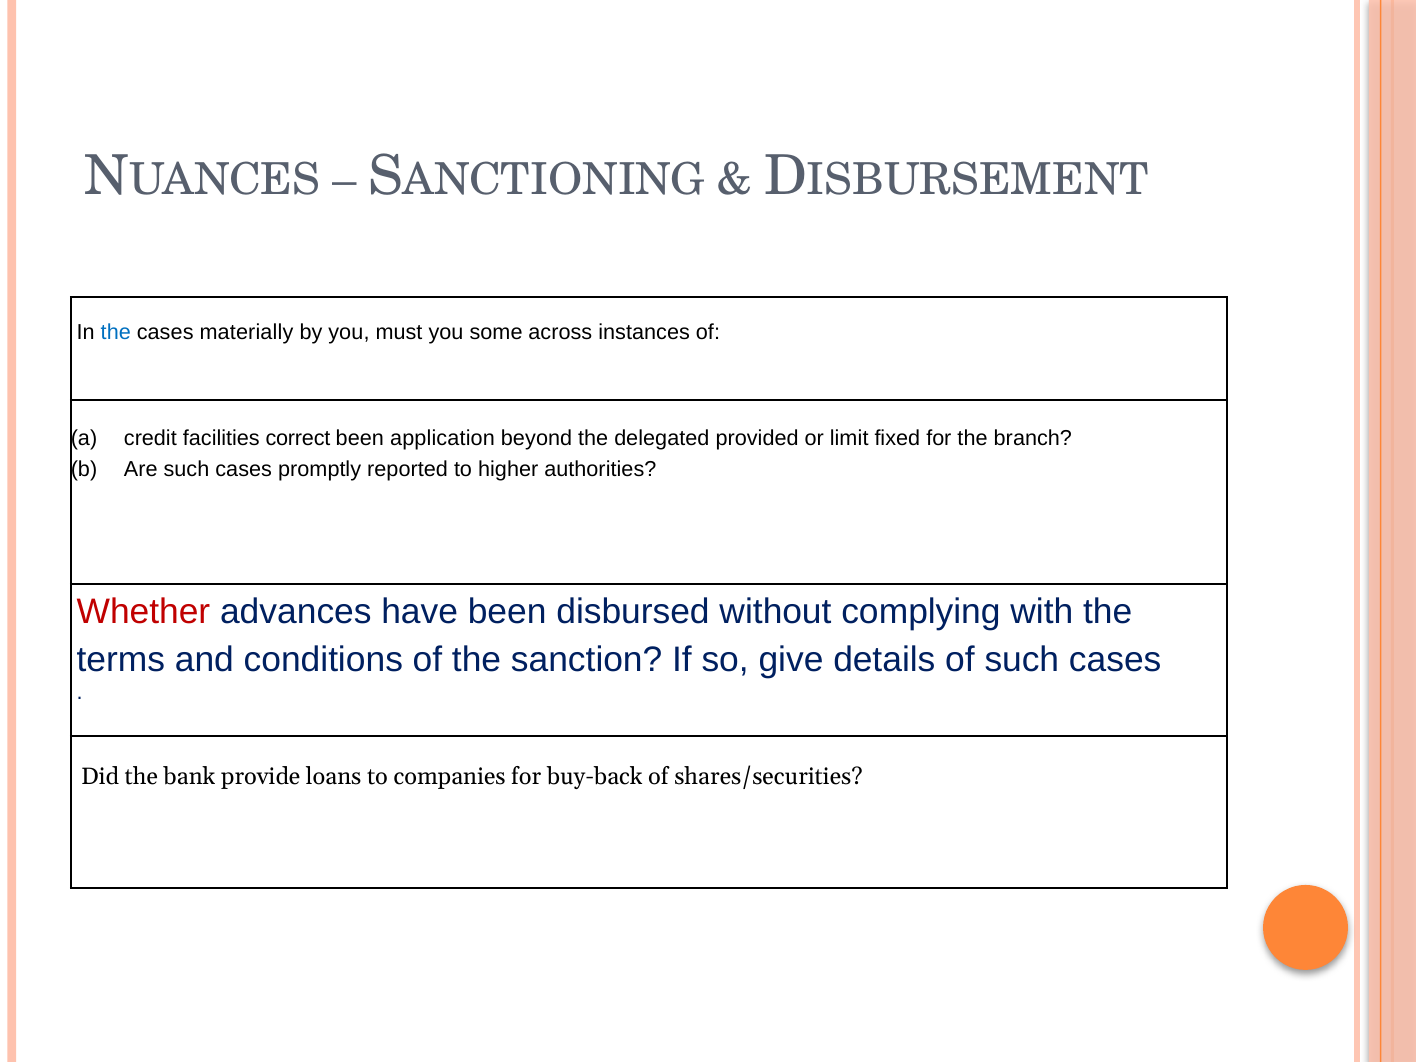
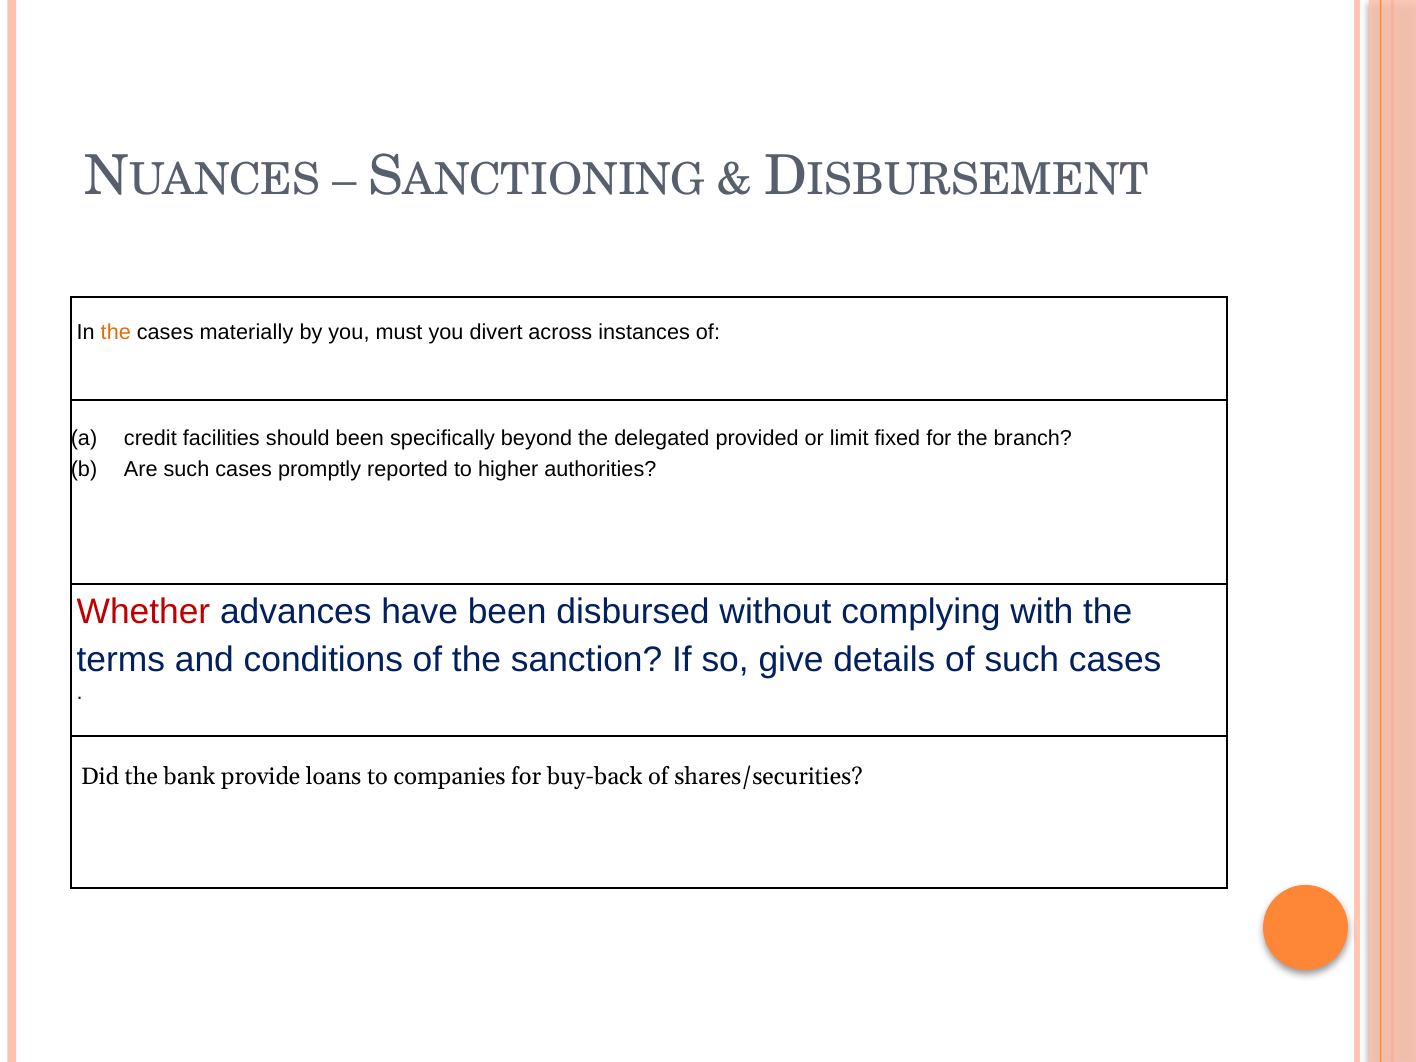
the colour: blue -> orange (116, 332)
some: some -> divert (496, 332)
correct: correct -> should (298, 438)
application: application -> specifically (443, 438)
